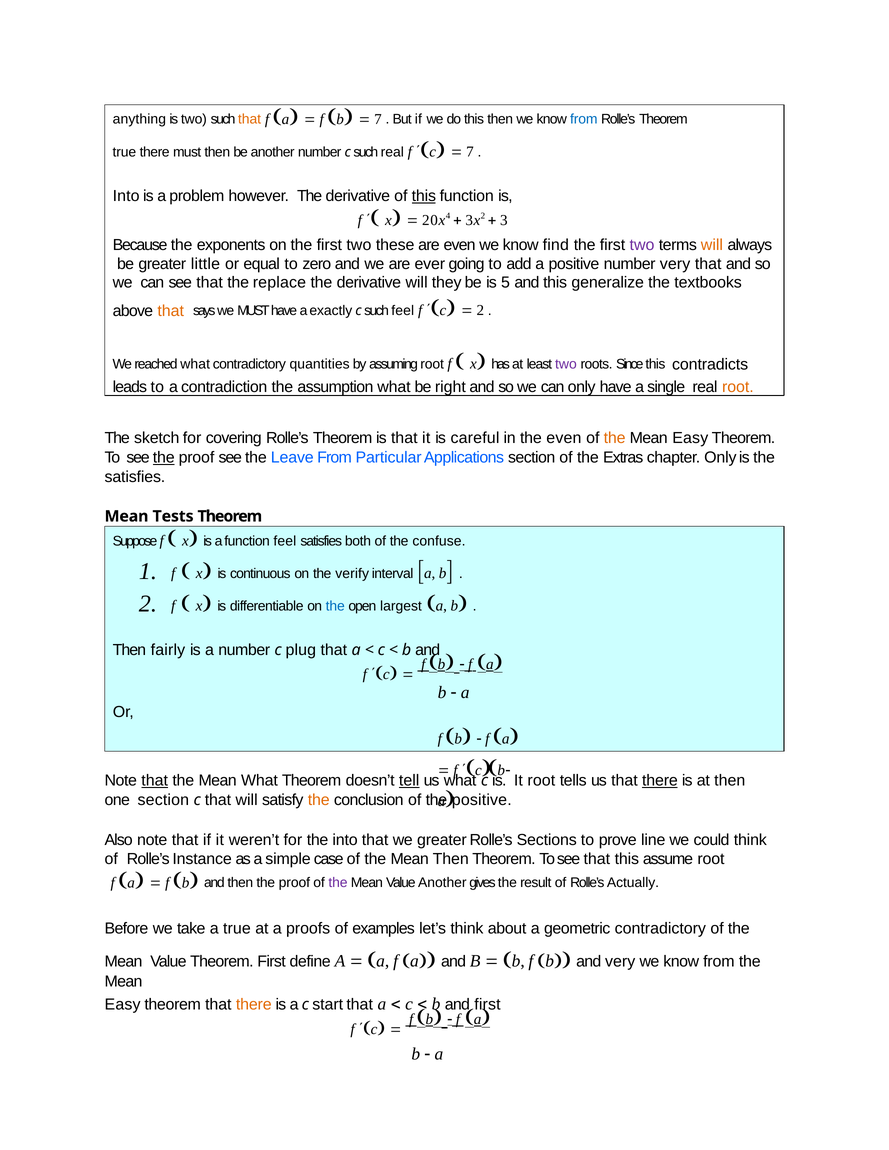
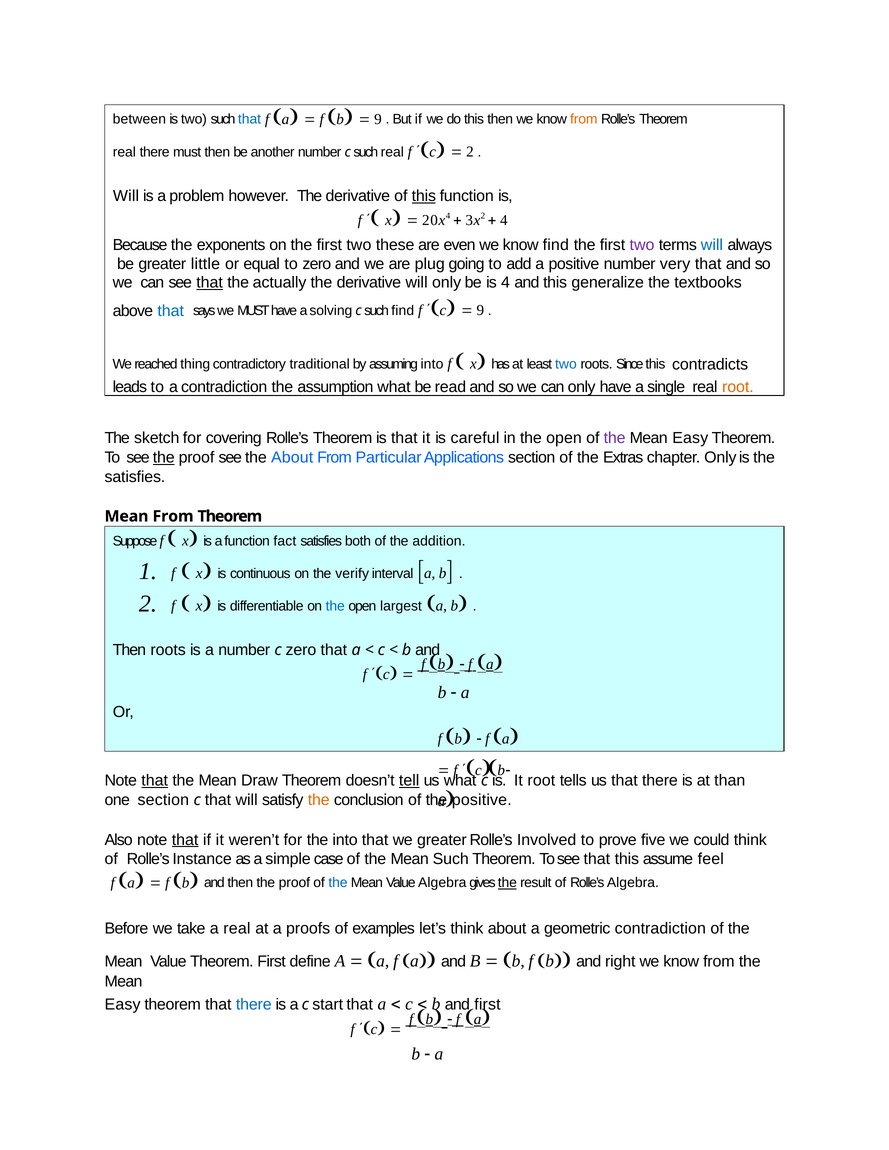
anything: anything -> between (139, 119)
that colour: orange -> blue (250, 119)
7: 7 -> 9 (378, 119)
from colour: blue -> orange (584, 119)
true: true -> real (124, 152)
7: 7 -> 2 (470, 152)
Into: Into -> Will (126, 196)
3: 3 -> 4 (504, 220)
will colour: orange -> blue (712, 245)
ever: ever -> plug (430, 264)
that underline: none -> present (210, 283)
replace: replace -> actually (280, 283)
will they: they -> only (447, 283)
is 5: 5 -> 4 (506, 283)
that colour: orange -> blue (171, 311)
exactly: exactly -> solving (331, 311)
such feel: feel -> find (403, 311)
2: 2 -> 9 (480, 310)
reached what: what -> thing (195, 364)
quantities: quantities -> traditional (320, 364)
assuming root: root -> into (432, 364)
two colour: purple -> blue (566, 364)
right: right -> read (450, 387)
in the even: even -> open (564, 438)
the colour: orange -> purple (615, 438)
the Leave: Leave -> About (292, 458)
Mean Tests: Tests -> From (173, 516)
function feel: feel -> fact (285, 541)
confuse: confuse -> addition (439, 541)
Then fairly: fairly -> roots (168, 650)
c plug: plug -> zero (301, 650)
Mean What: What -> Draw (259, 781)
there underline: present -> none (660, 781)
at then: then -> than (730, 781)
that underline: none -> present (185, 840)
Sections: Sections -> Involved (547, 840)
line: line -> five (653, 840)
Mean Then: Then -> Such (451, 859)
assume root: root -> feel (711, 859)
the colour: purple -> blue (338, 883)
Value Another: Another -> Algebra (442, 883)
the underline: none -> present (507, 883)
Rolle’s Actually: Actually -> Algebra (633, 883)
a true: true -> real (237, 929)
geometric contradictory: contradictory -> contradiction (660, 929)
and very: very -> right (620, 962)
there colour: orange -> blue (254, 1005)
